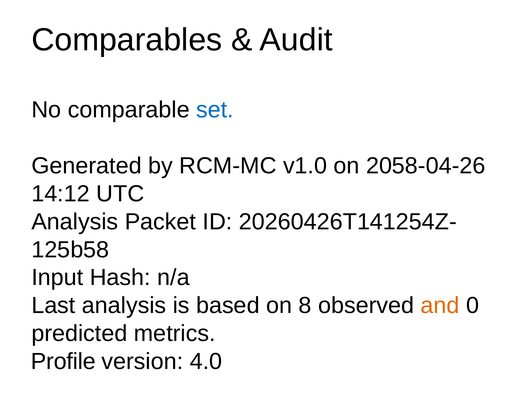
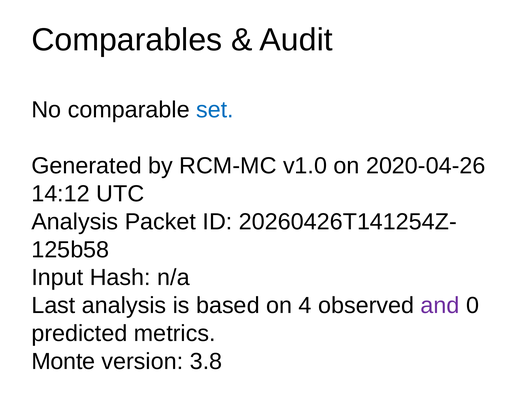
2058-04-26: 2058-04-26 -> 2020-04-26 (426, 166)
8: 8 -> 4 (305, 306)
and colour: orange -> purple (440, 306)
Profile: Profile -> Monte (63, 362)
4.0: 4.0 -> 3.8 (206, 362)
